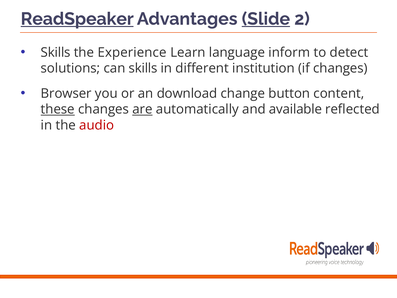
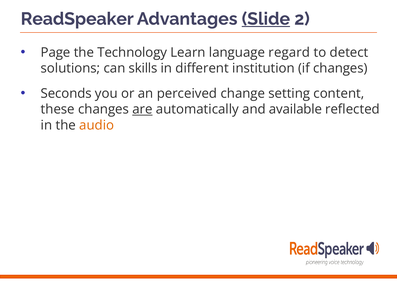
ReadSpeaker underline: present -> none (77, 19)
Skills: Skills -> Page (56, 52)
Experience: Experience -> Technology (132, 52)
inform: inform -> regard (289, 52)
Browser: Browser -> Seconds (66, 93)
download: download -> perceived (187, 93)
button: button -> setting (289, 93)
these underline: present -> none (58, 109)
audio colour: red -> orange (97, 125)
